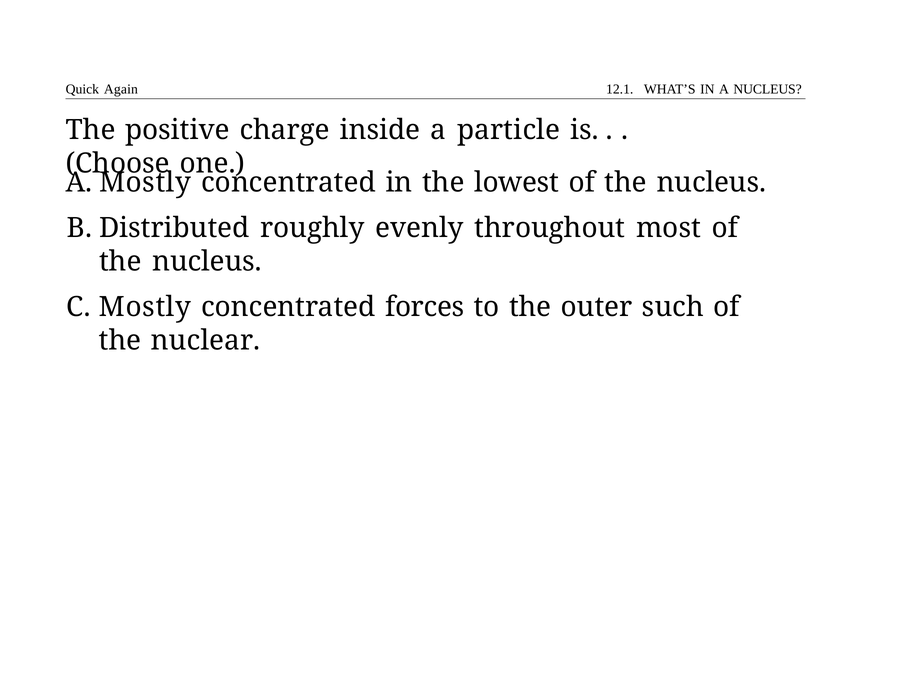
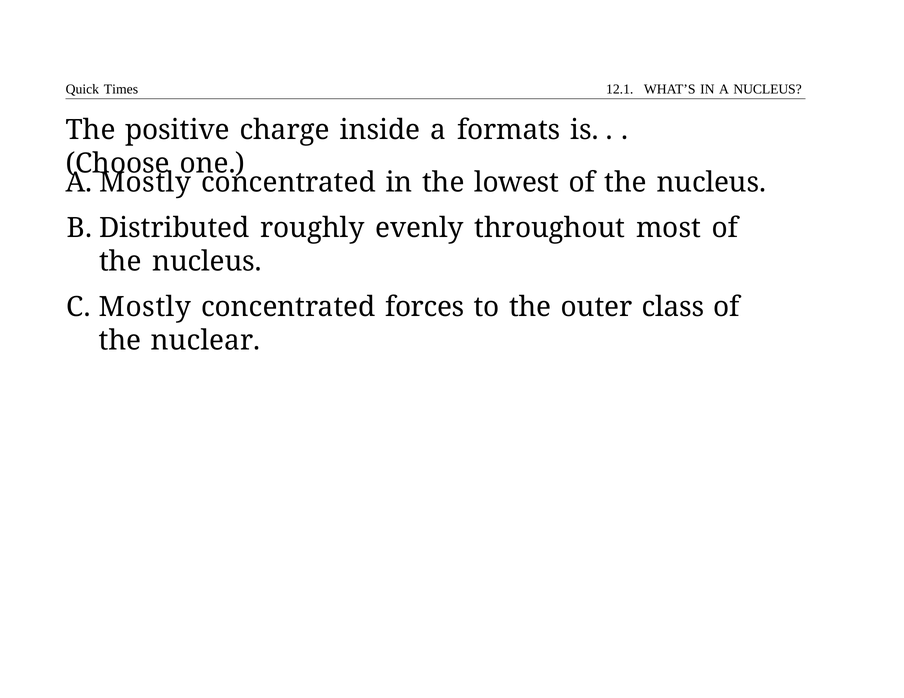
Again: Again -> Times (121, 89)
particle: particle -> formats (509, 130)
such: such -> class (673, 307)
